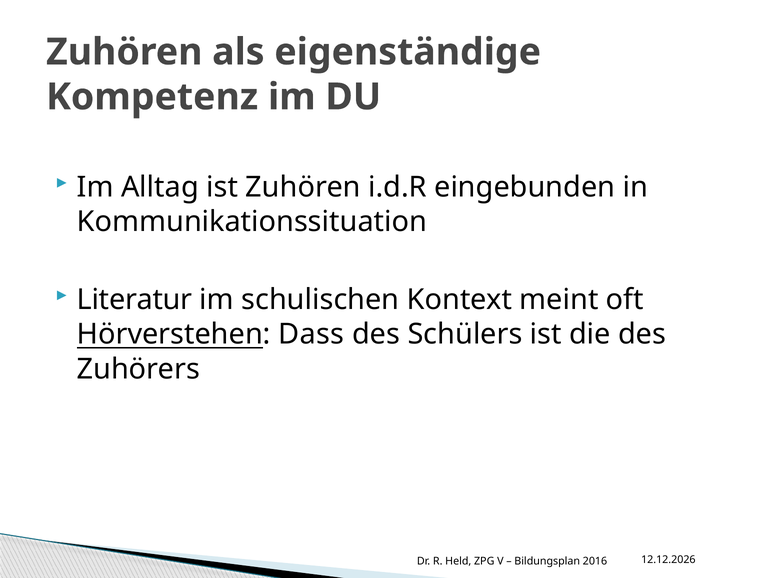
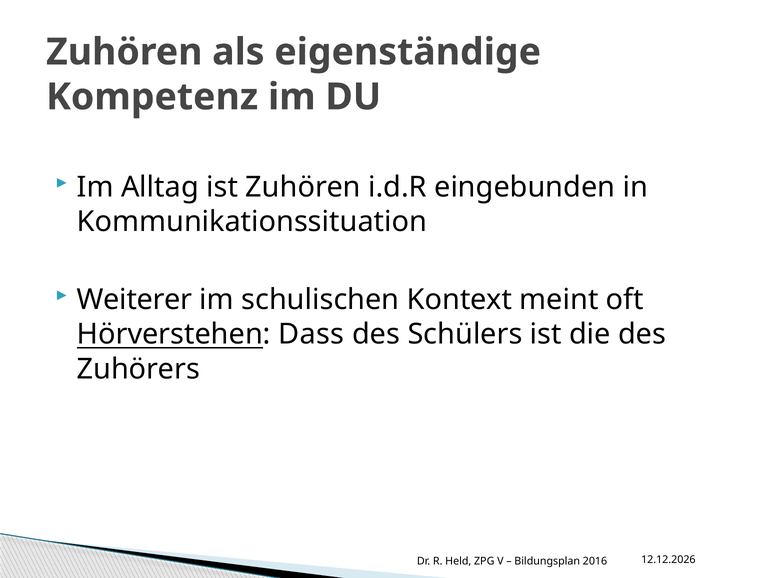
Literatur: Literatur -> Weiterer (135, 299)
